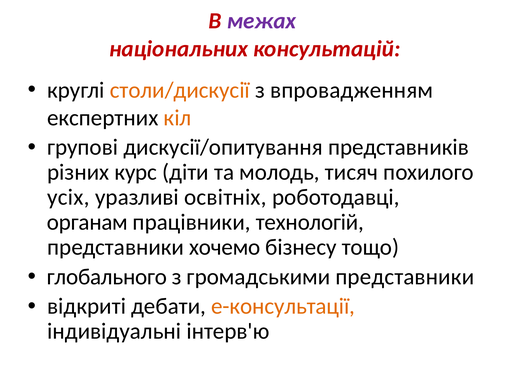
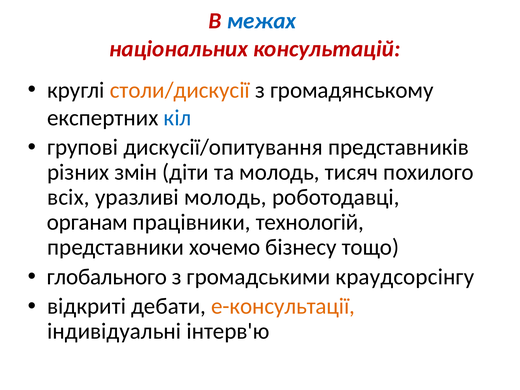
межах colour: purple -> blue (261, 21)
впровадженням: впровадженням -> громадянському (352, 90)
кіл colour: orange -> blue (178, 118)
курс: курс -> змін (136, 172)
усіх: усіх -> всіх (68, 197)
уразливі освітніх: освітніх -> молодь (225, 197)
громадськими представники: представники -> краудсорсінгу (405, 277)
